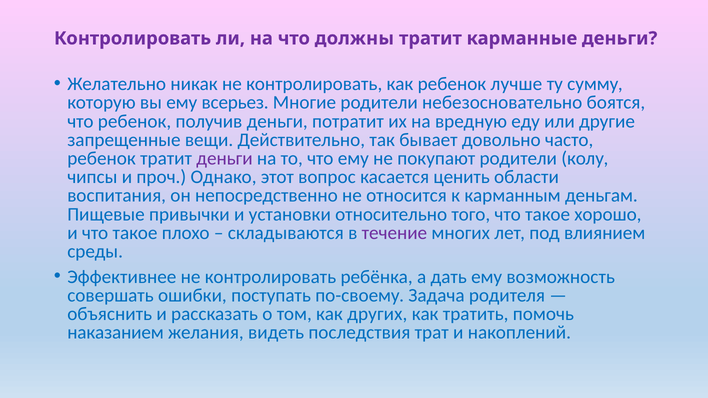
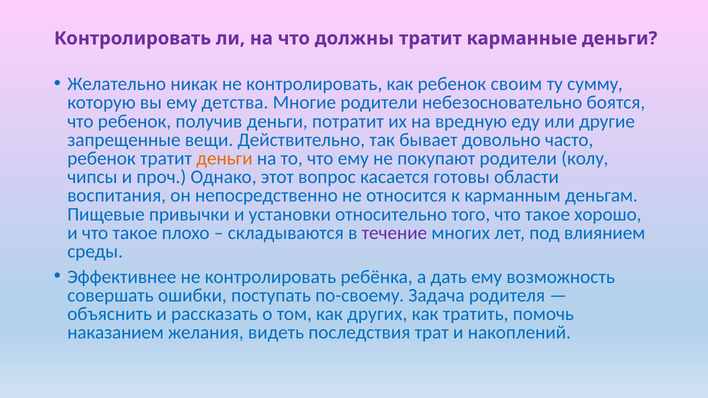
лучше: лучше -> своим (516, 84)
всерьез: всерьез -> детства (235, 103)
деньги colour: purple -> orange (224, 159)
ценить: ценить -> готовы (462, 177)
